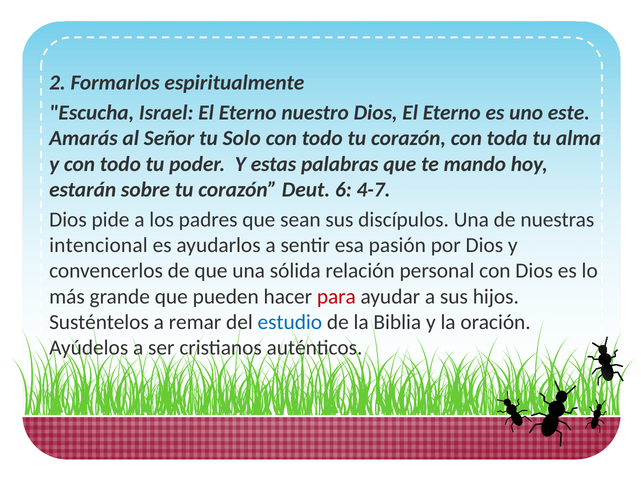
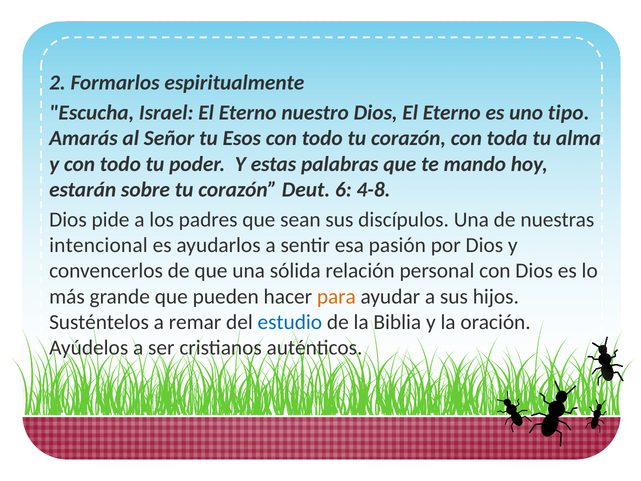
este: este -> tipo (569, 113)
Solo: Solo -> Esos (242, 138)
4-7: 4-7 -> 4-8 (373, 190)
para colour: red -> orange (336, 296)
